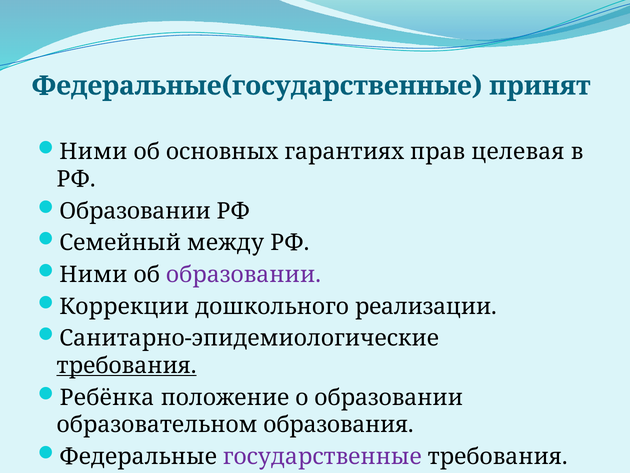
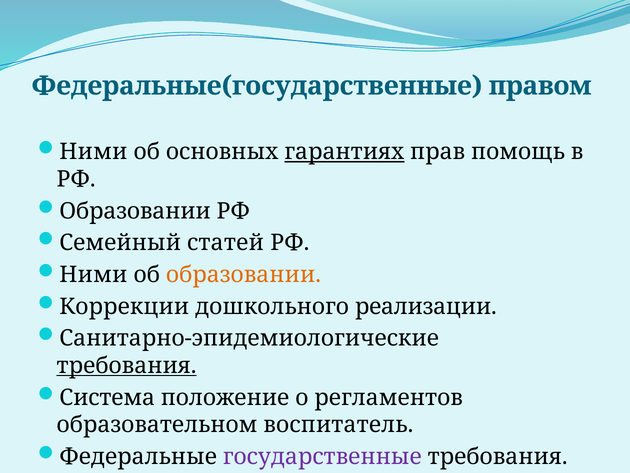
принят: принят -> правом (540, 86)
гарантиях underline: none -> present (344, 152)
целевая: целевая -> помощь (518, 152)
между: между -> статей (226, 243)
образовании colour: purple -> orange (243, 274)
Ребёнка: Ребёнка -> Система (107, 397)
о образовании: образовании -> регламентов (389, 397)
образования: образования -> воспитатель (338, 424)
